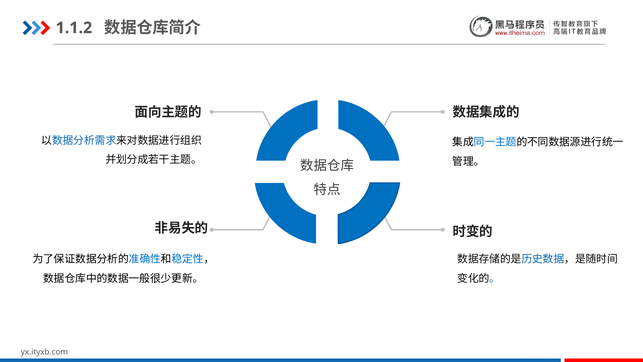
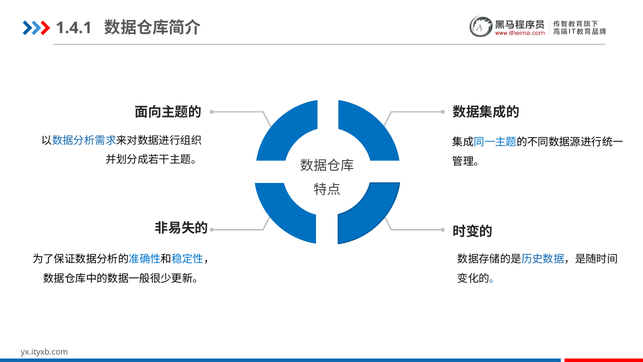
1.1.2: 1.1.2 -> 1.4.1 (74, 28)
